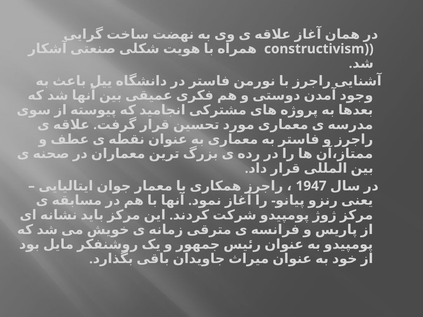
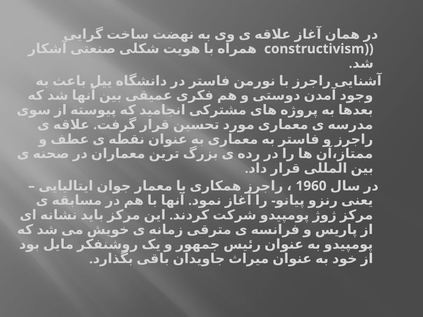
1947: 1947 -> 1960 (311, 186)
